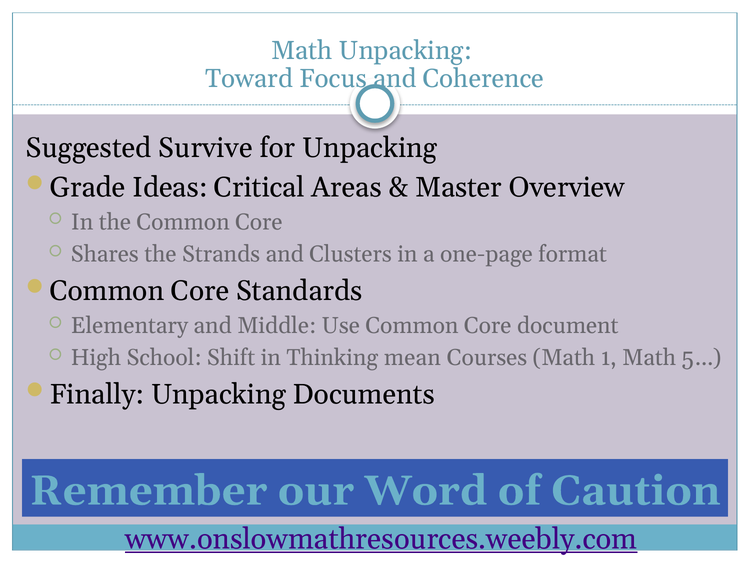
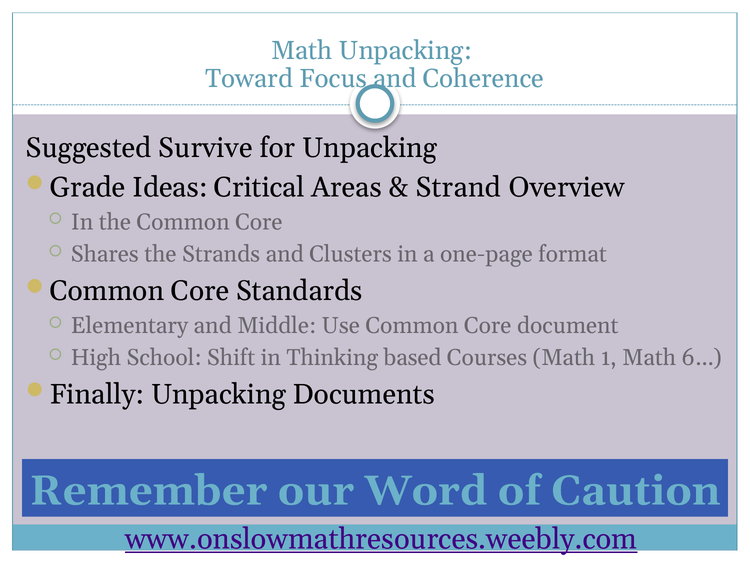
Master: Master -> Strand (458, 187)
mean: mean -> based (413, 358)
5…: 5… -> 6… (702, 358)
